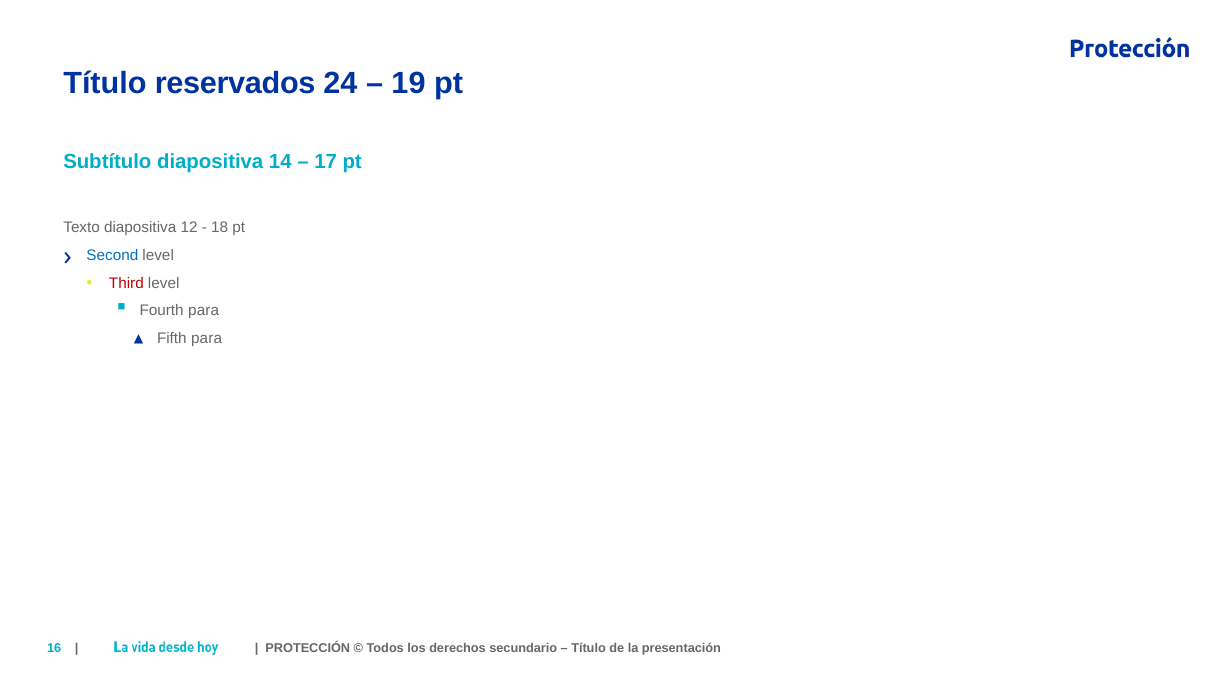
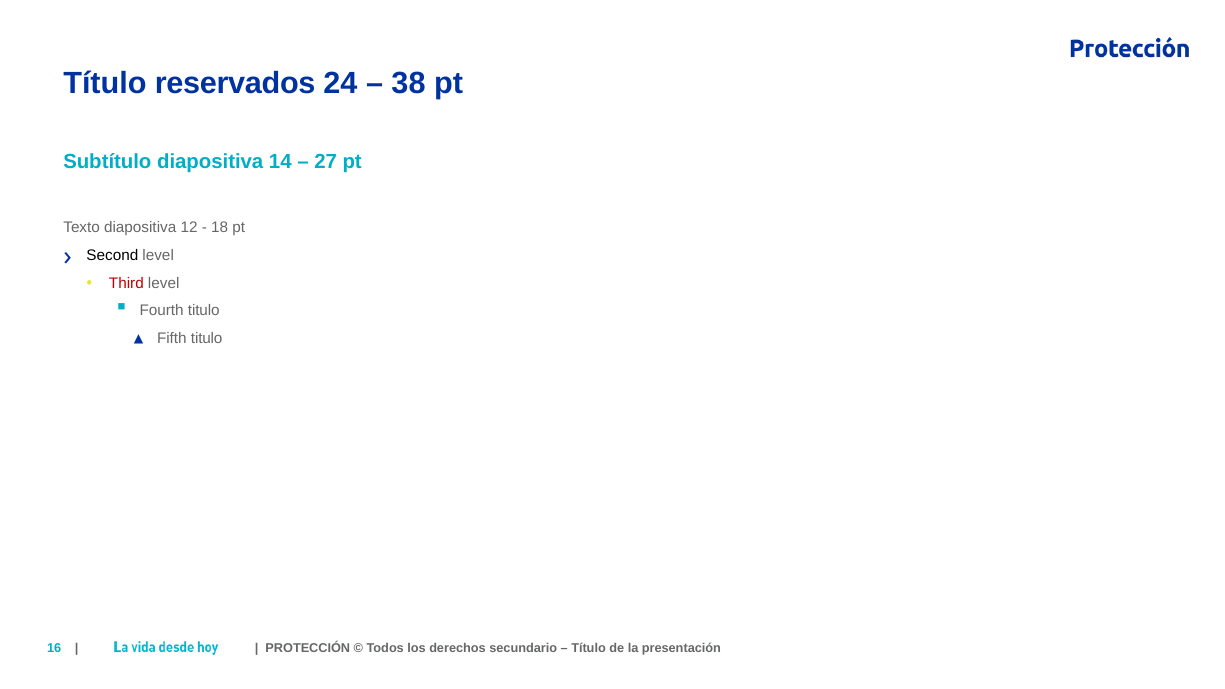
19: 19 -> 38 (409, 84)
17: 17 -> 27 (326, 162)
Second colour: blue -> black (112, 256)
Fourth para: para -> titulo (204, 311)
Fifth para: para -> titulo (207, 339)
